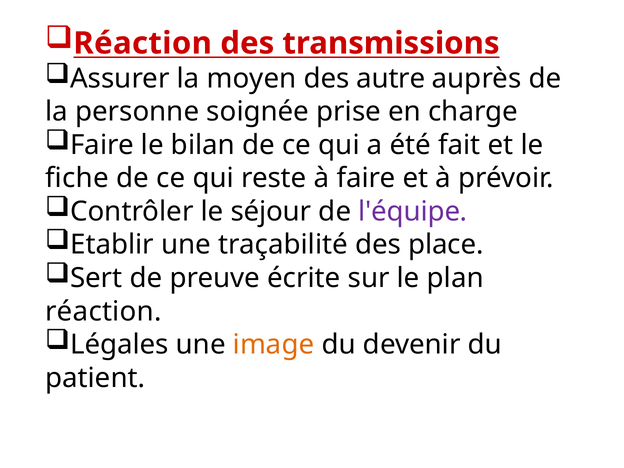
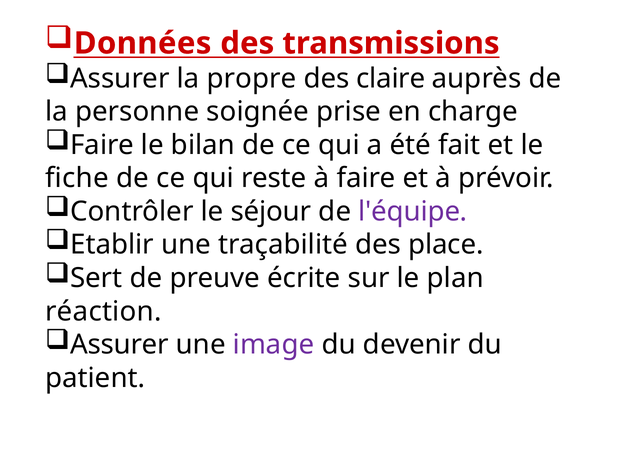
Réaction: Réaction -> Données (143, 43)
moyen: moyen -> propre (252, 78)
autre: autre -> claire (391, 78)
Légales: Légales -> Assurer (119, 345)
image colour: orange -> purple (274, 345)
